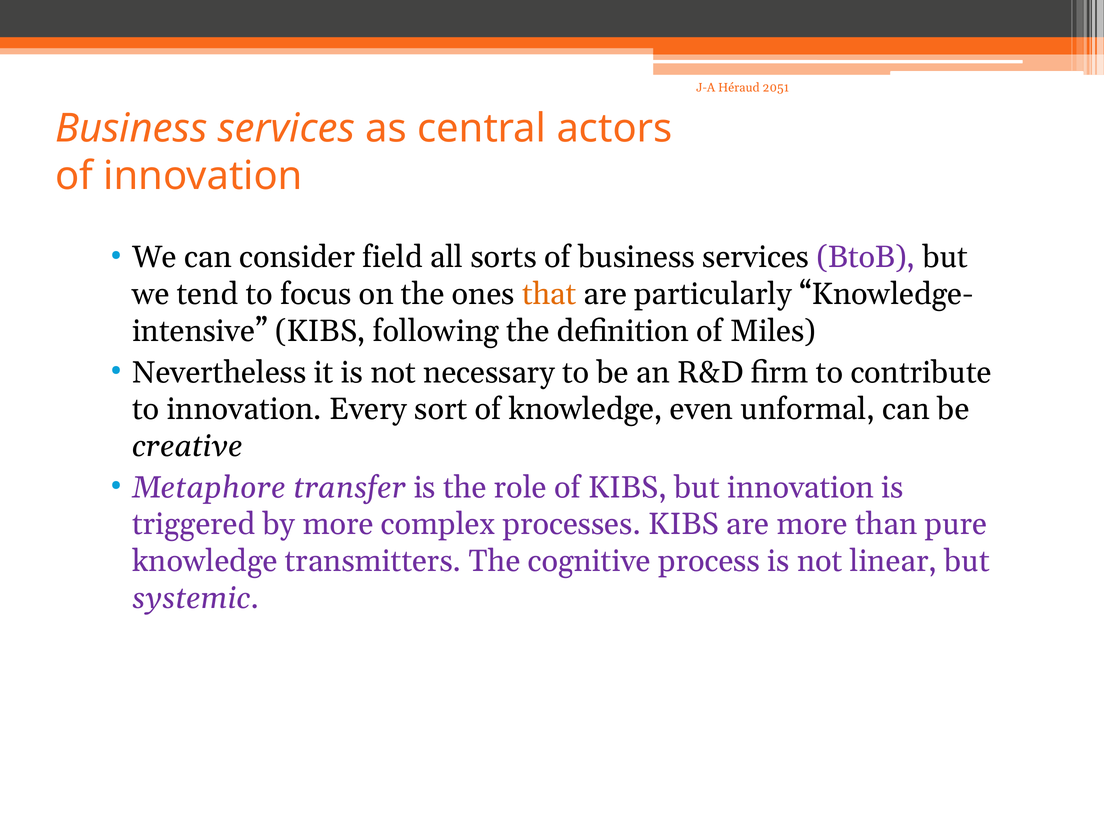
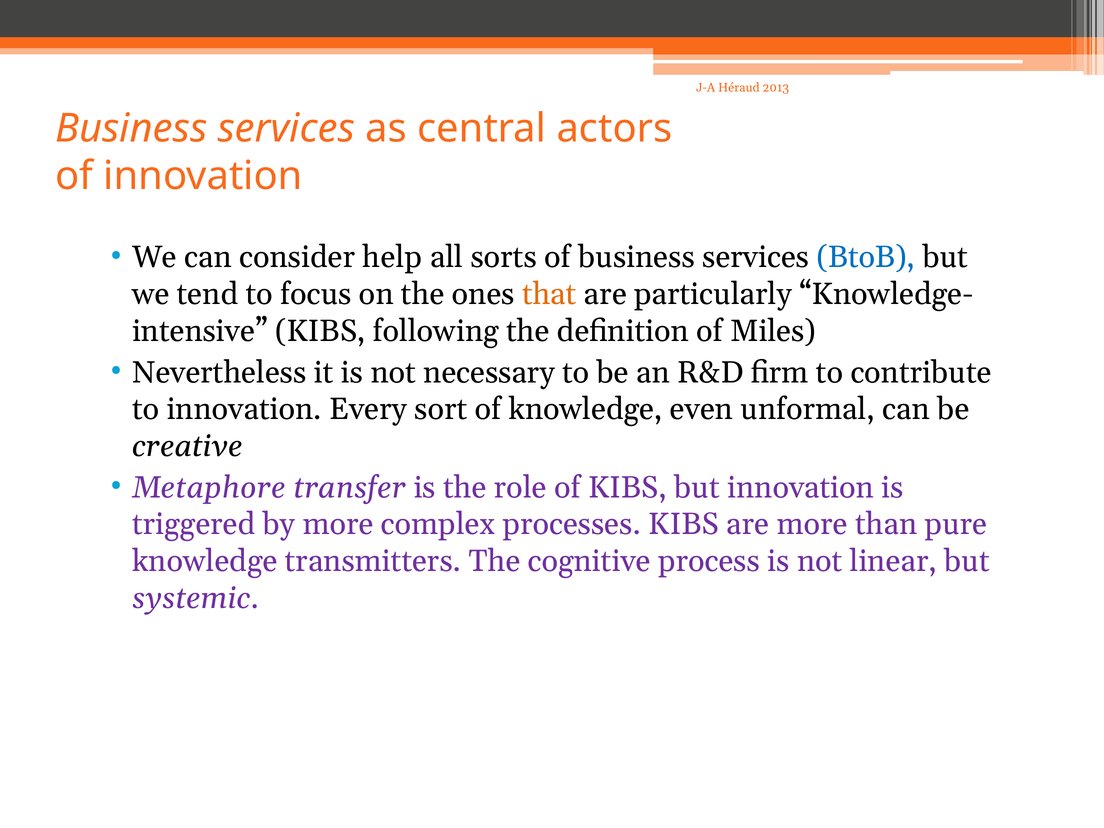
2051: 2051 -> 2013 (776, 88)
field: field -> help (392, 257)
BtoB colour: purple -> blue (866, 257)
